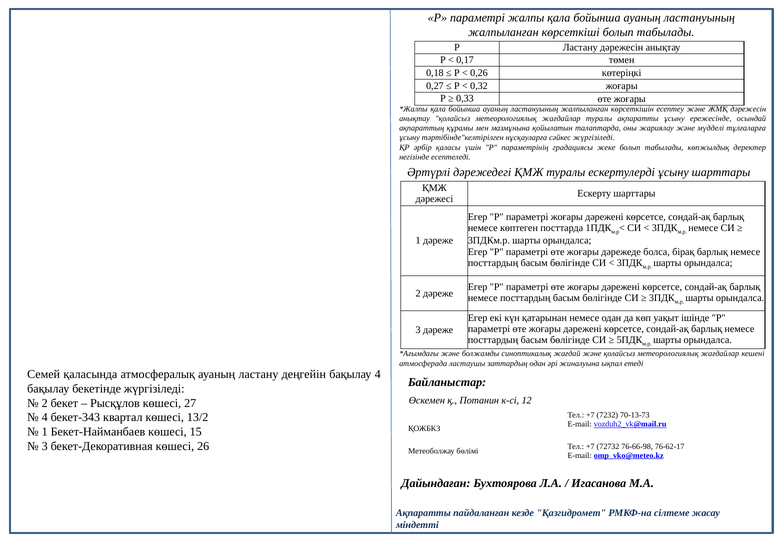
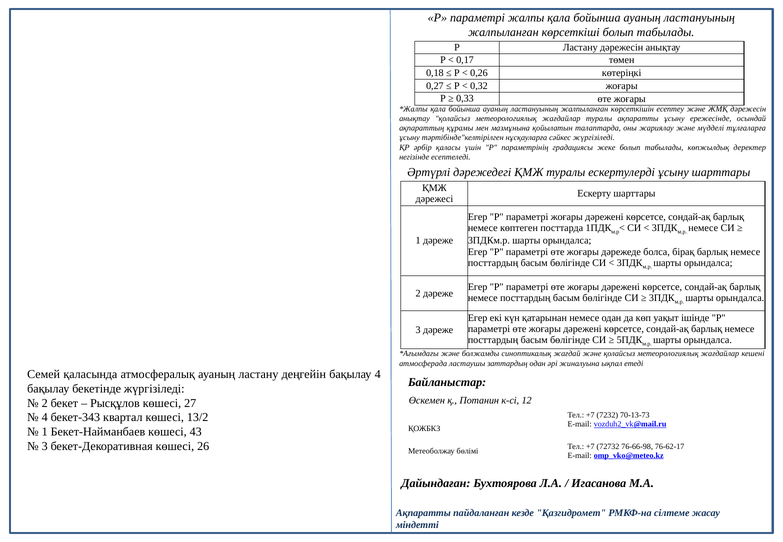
15: 15 -> 43 (196, 432)
